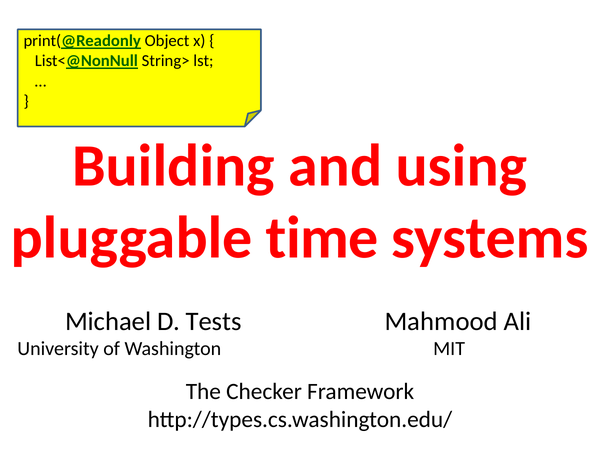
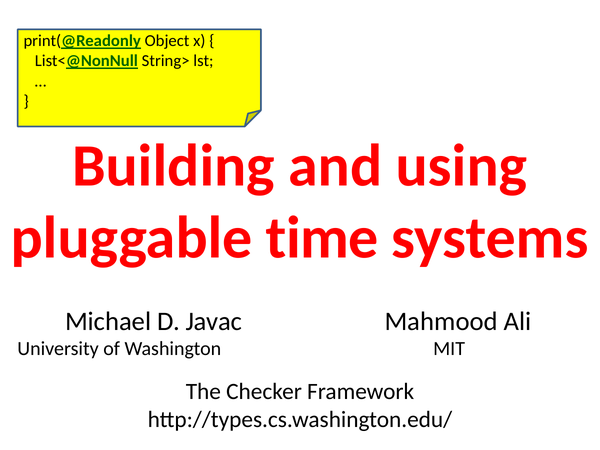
Tests: Tests -> Javac (214, 321)
